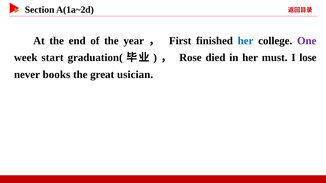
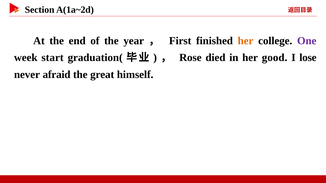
her colour: blue -> orange (246, 41)
must: must -> good (275, 58)
books: books -> afraid (57, 75)
usician: usician -> himself (135, 75)
